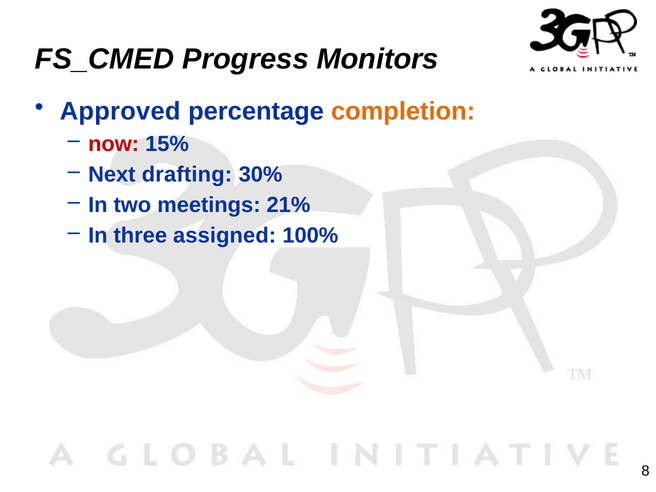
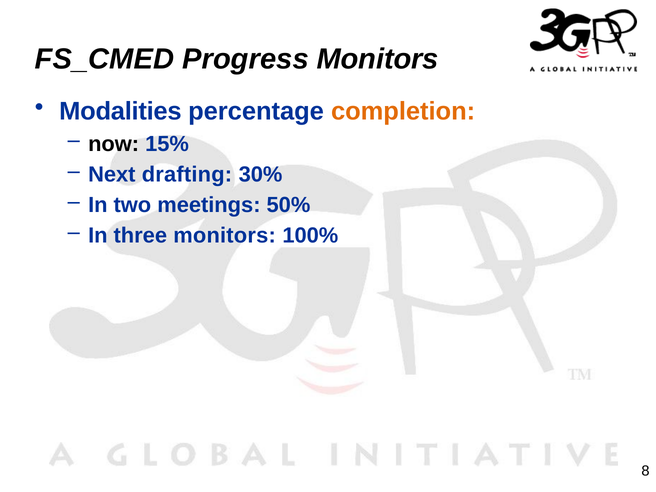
Approved: Approved -> Modalities (120, 111)
now colour: red -> black (114, 144)
21%: 21% -> 50% (288, 205)
three assigned: assigned -> monitors (225, 236)
